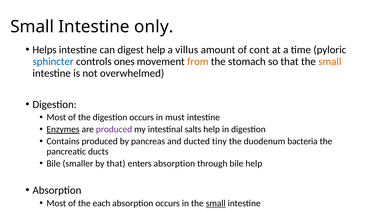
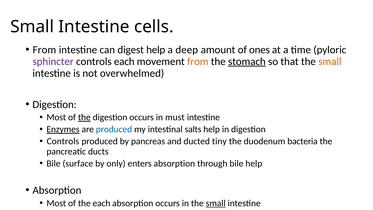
only: only -> cells (154, 27)
Helps: Helps -> From (44, 50)
villus: villus -> deep (187, 50)
cont: cont -> ones (259, 50)
sphincter colour: blue -> purple (53, 61)
controls ones: ones -> each (124, 61)
stomach underline: none -> present (247, 61)
the underline: none -> present (84, 117)
produced colour: purple -> blue (114, 129)
Contains: Contains -> Controls (63, 141)
smaller: smaller -> surface (78, 163)
by that: that -> only (116, 163)
